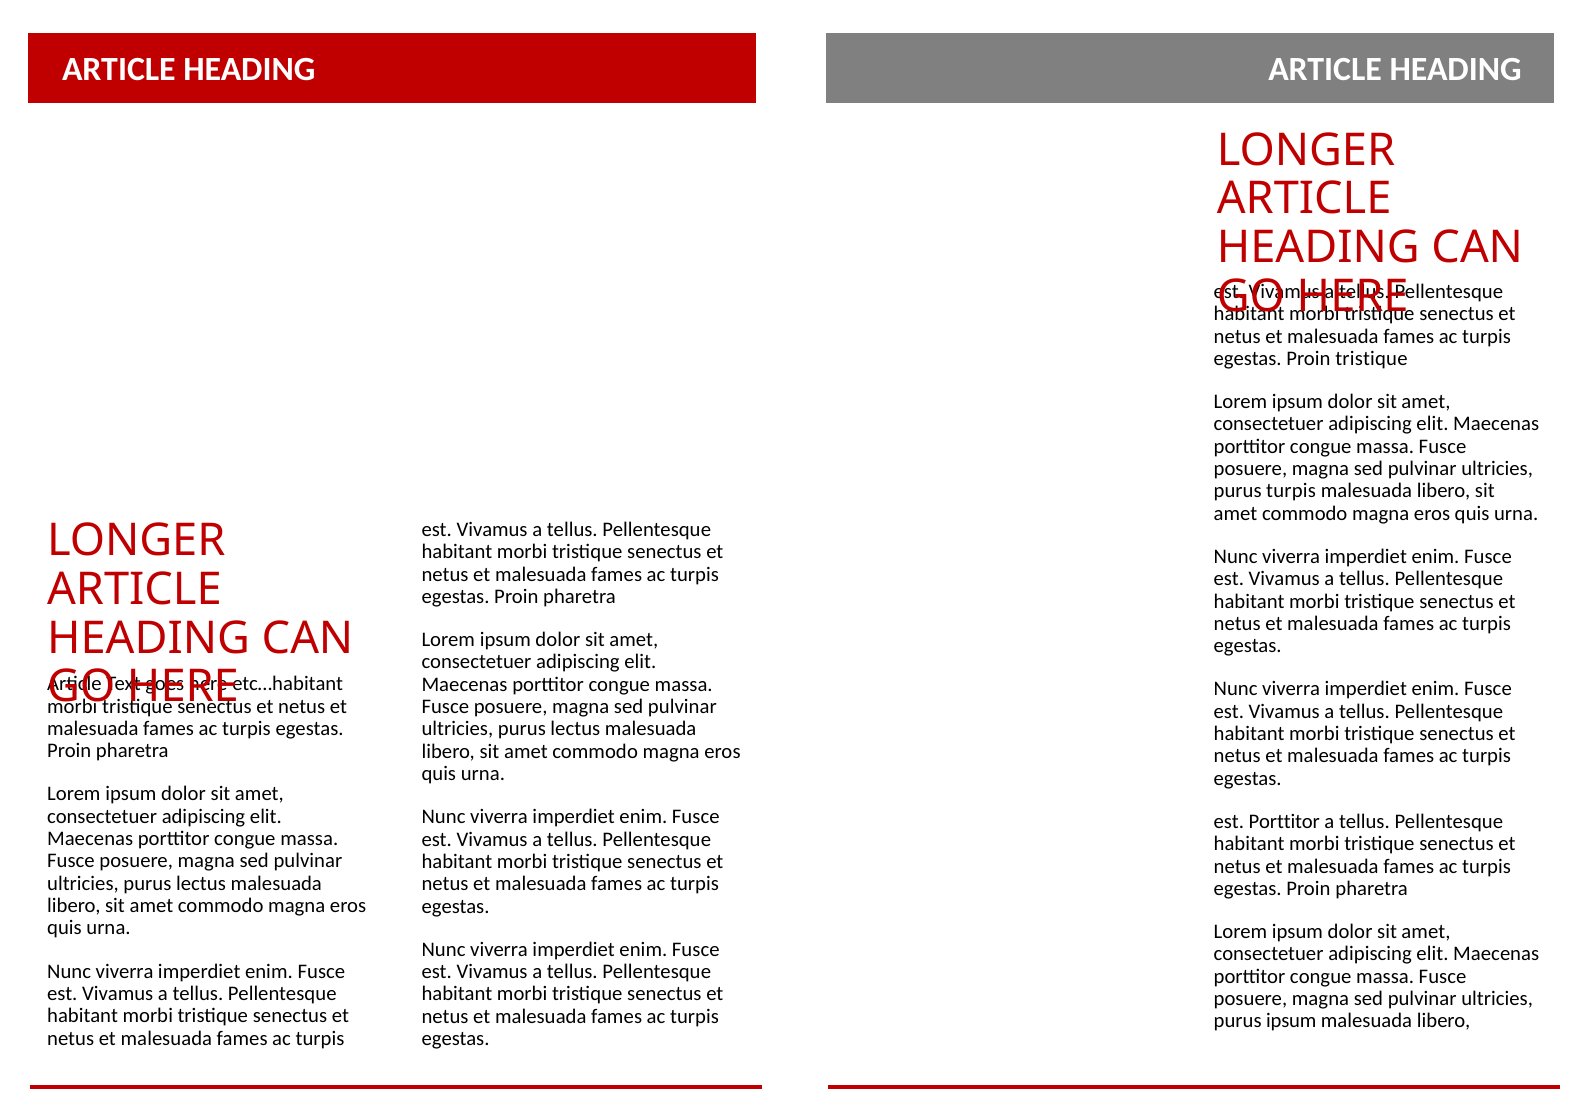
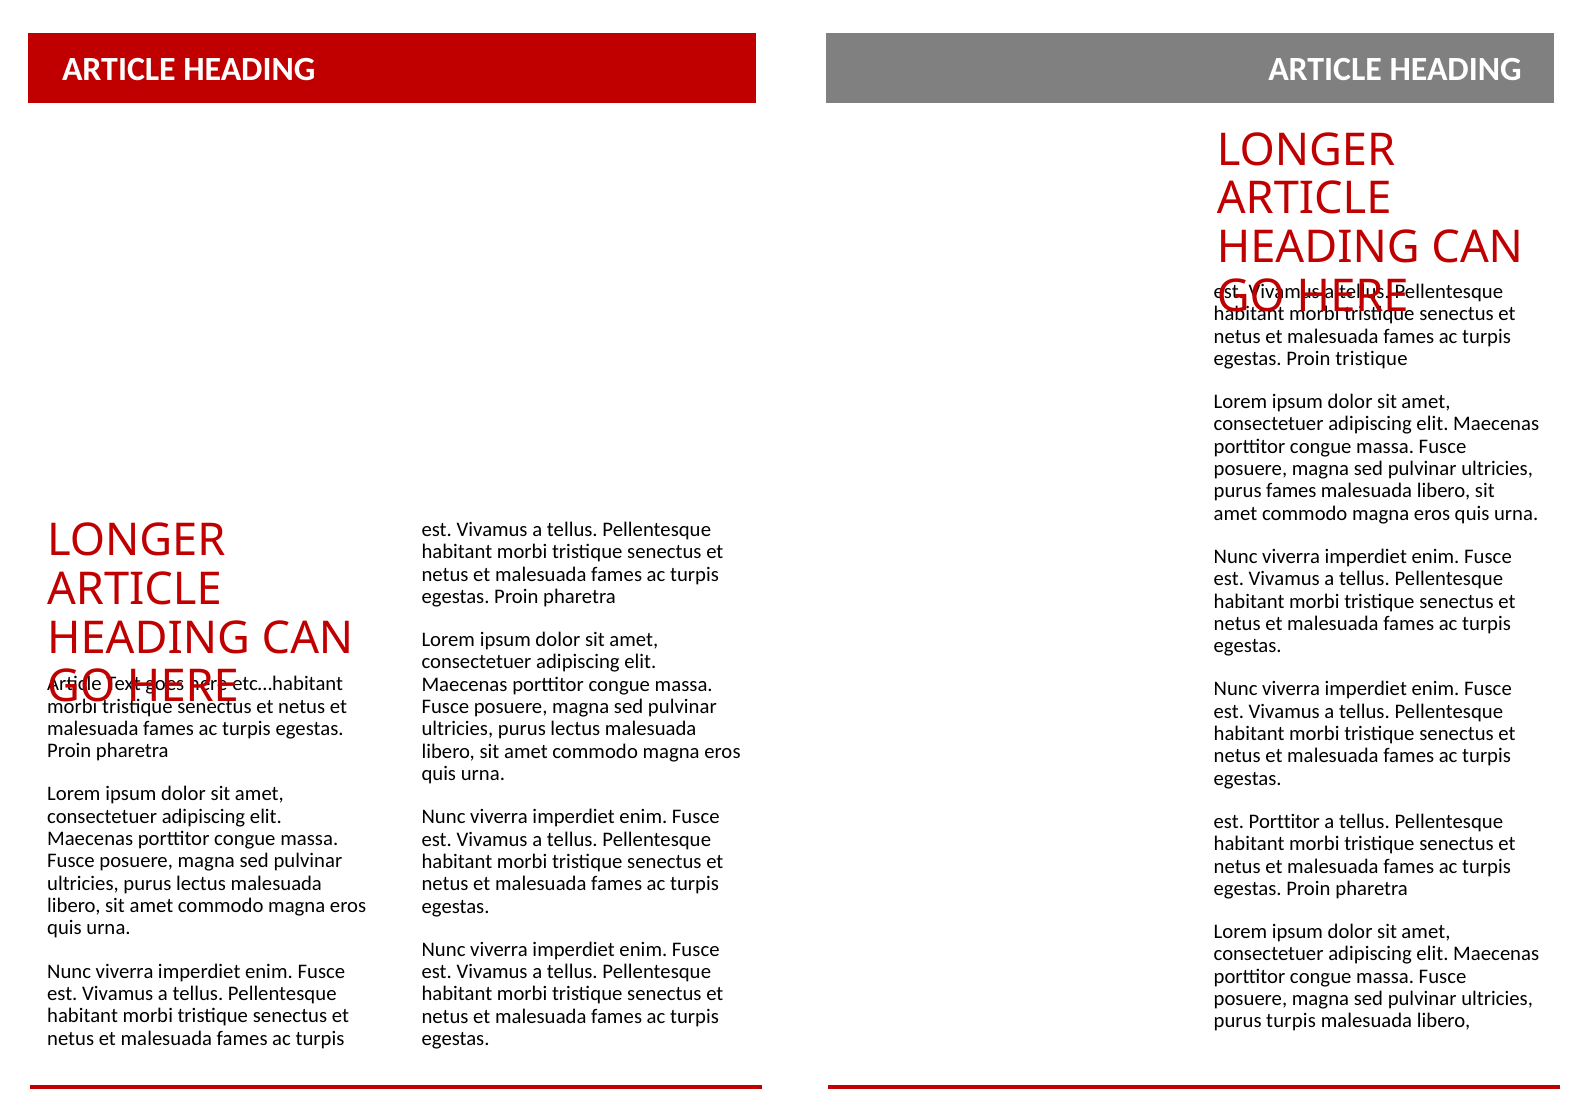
purus turpis: turpis -> fames (1291, 491)
purus ipsum: ipsum -> turpis (1291, 1021)
